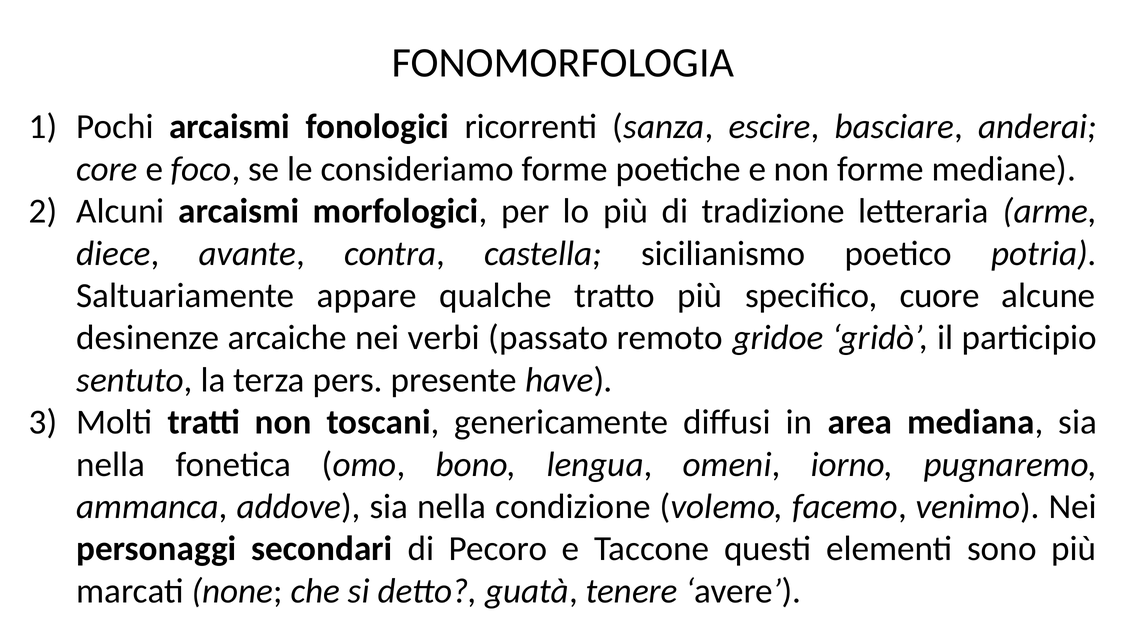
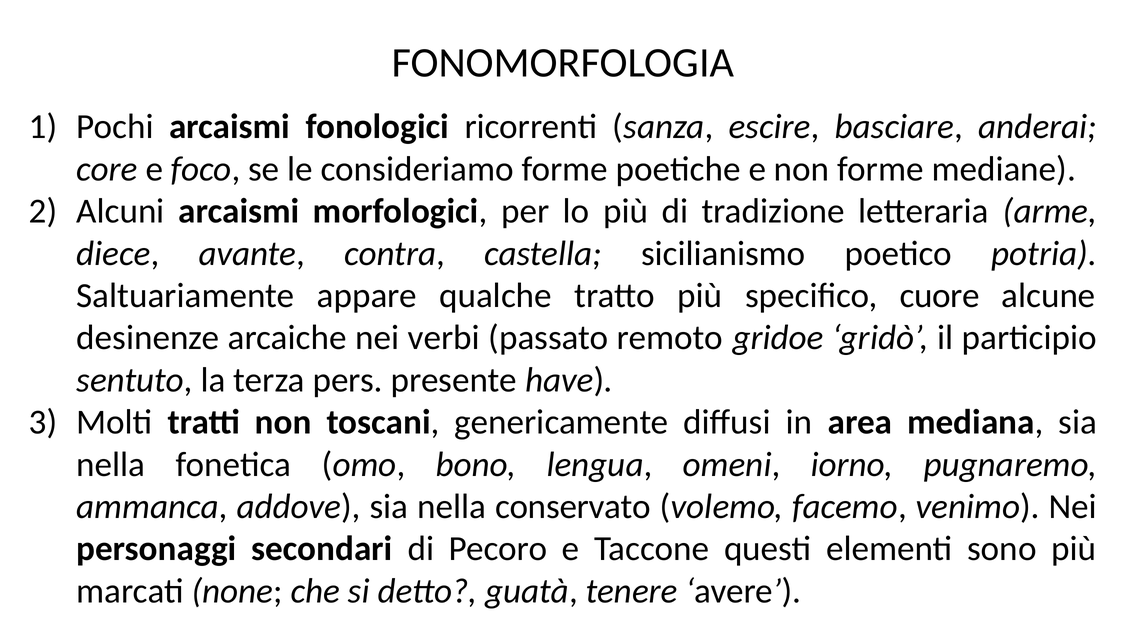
condizione: condizione -> conservato (573, 507)
